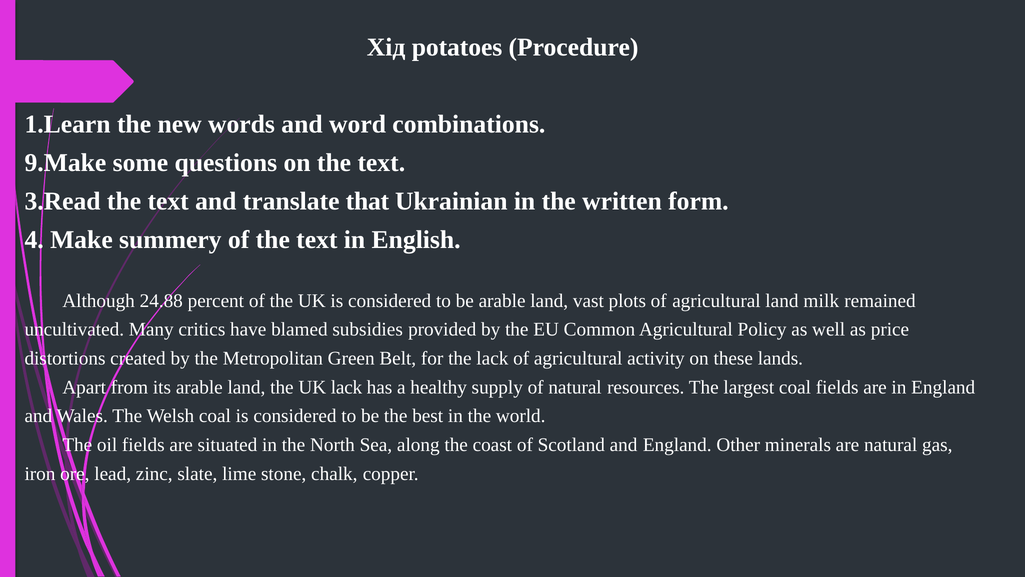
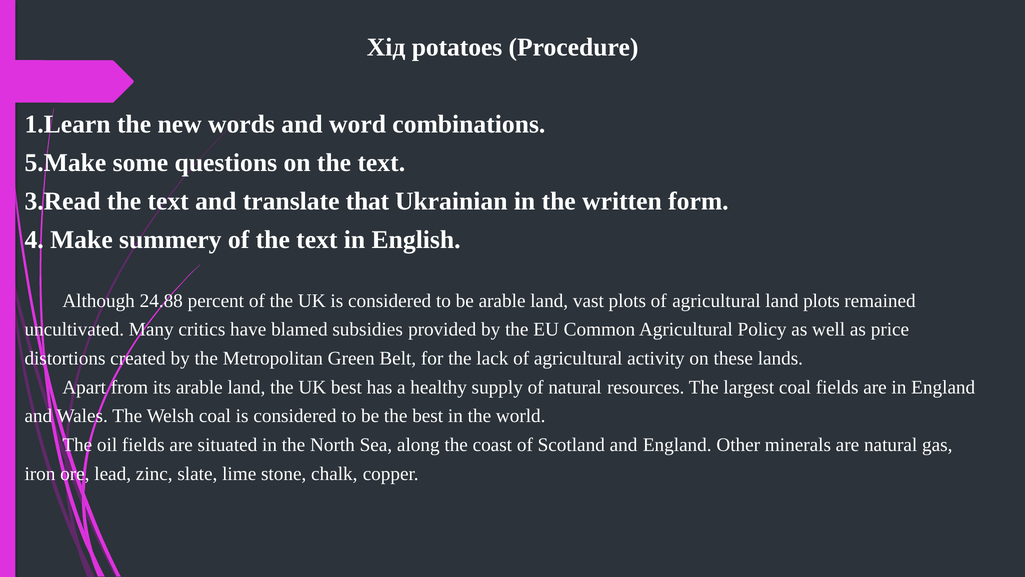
9.Make: 9.Make -> 5.Make (65, 163)
land milk: milk -> plots (821, 301)
UK lack: lack -> best (346, 387)
